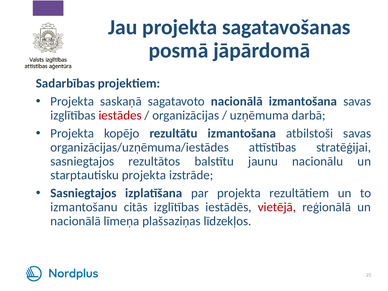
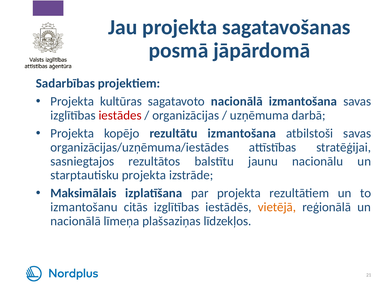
saskaņā: saskaņā -> kultūras (121, 101)
Sasniegtajos: Sasniegtajos -> Maksimālais (83, 193)
vietējā colour: red -> orange (277, 207)
